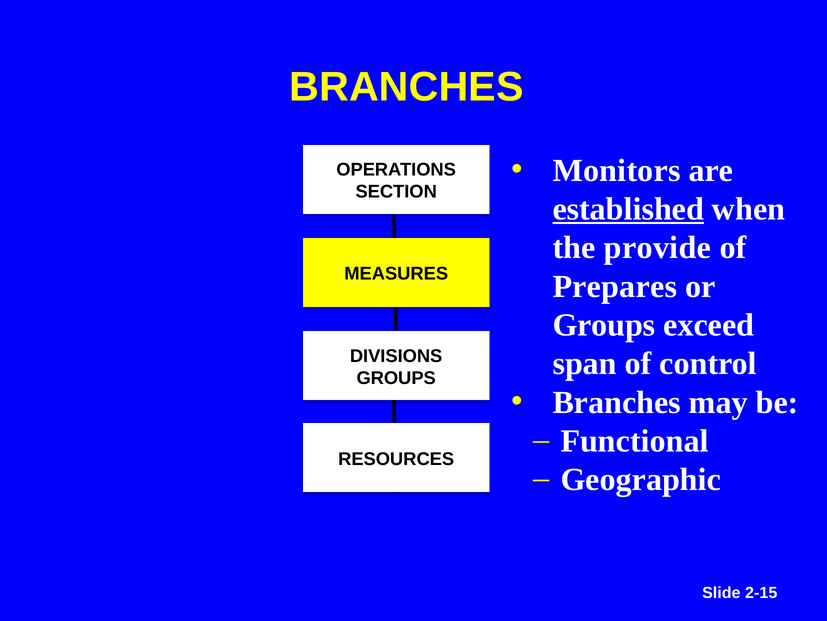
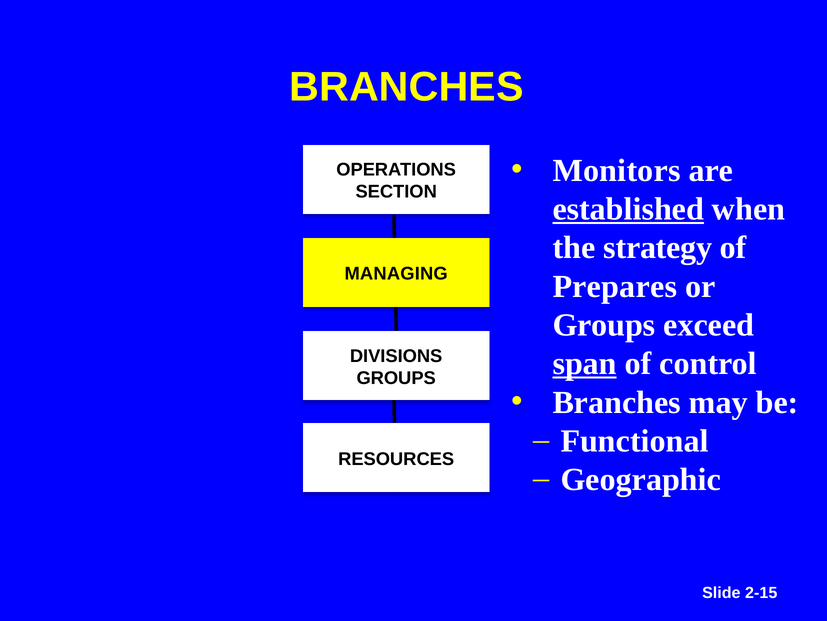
provide: provide -> strategy (658, 248)
MEASURES: MEASURES -> MANAGING (396, 273)
span underline: none -> present (585, 363)
